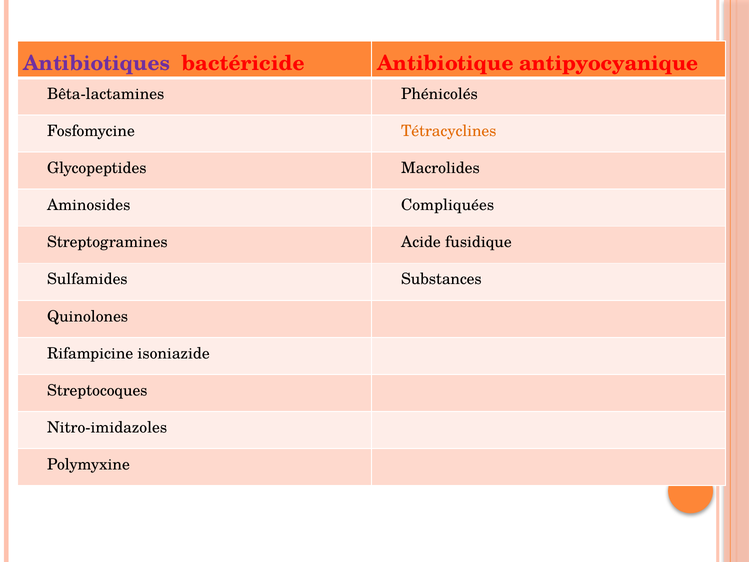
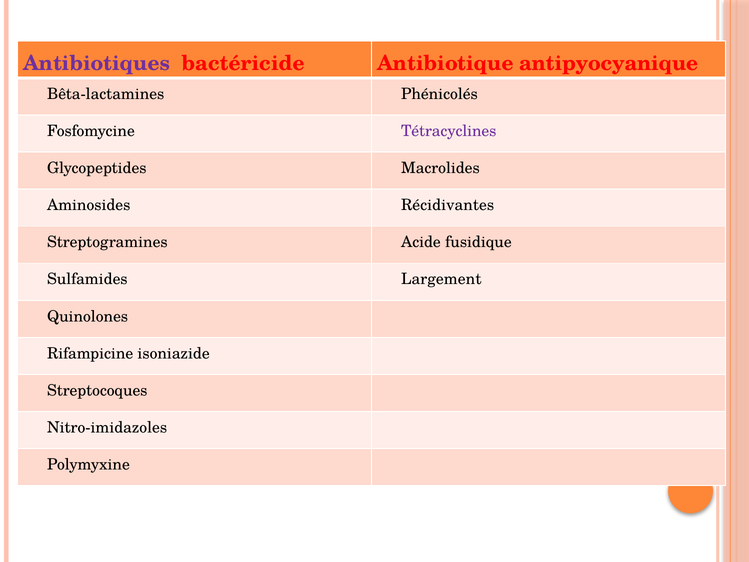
Tétracyclines colour: orange -> purple (449, 131)
Compliquées: Compliquées -> Récidivantes (448, 205)
Substances: Substances -> Largement (441, 279)
